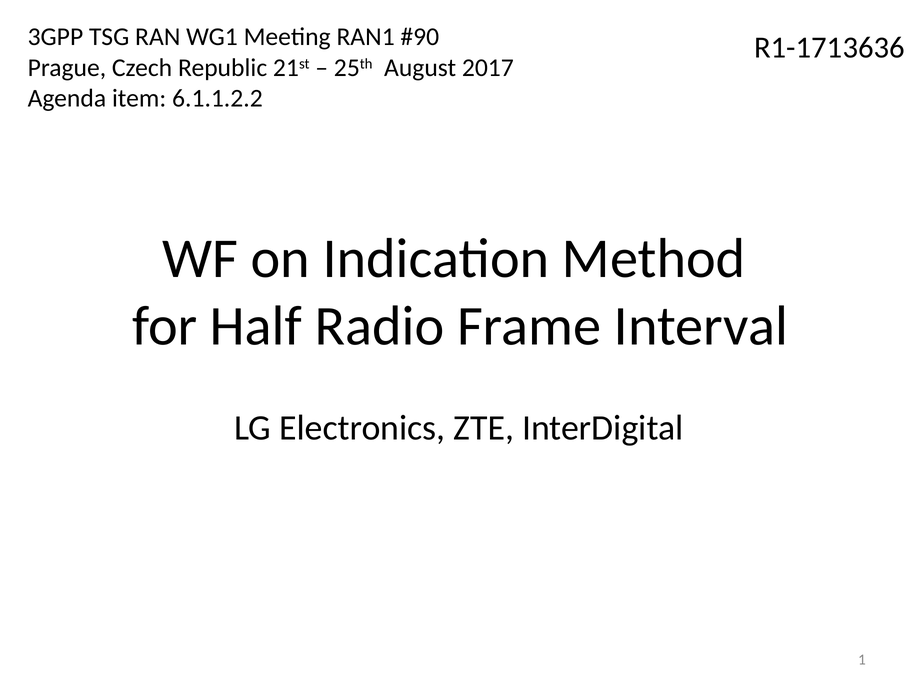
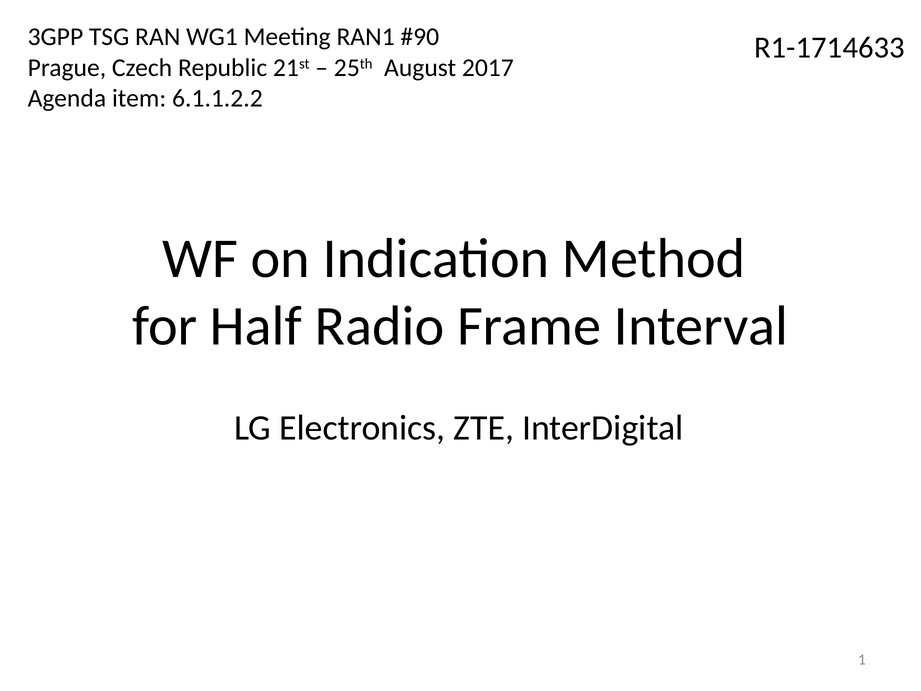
R1-1713636: R1-1713636 -> R1-1714633 (829, 48)
